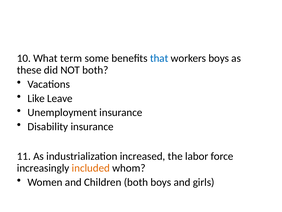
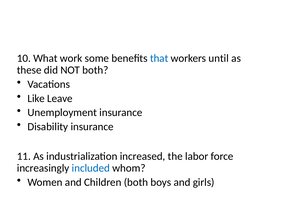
term: term -> work (71, 58)
workers boys: boys -> until (219, 58)
included colour: orange -> blue (91, 168)
